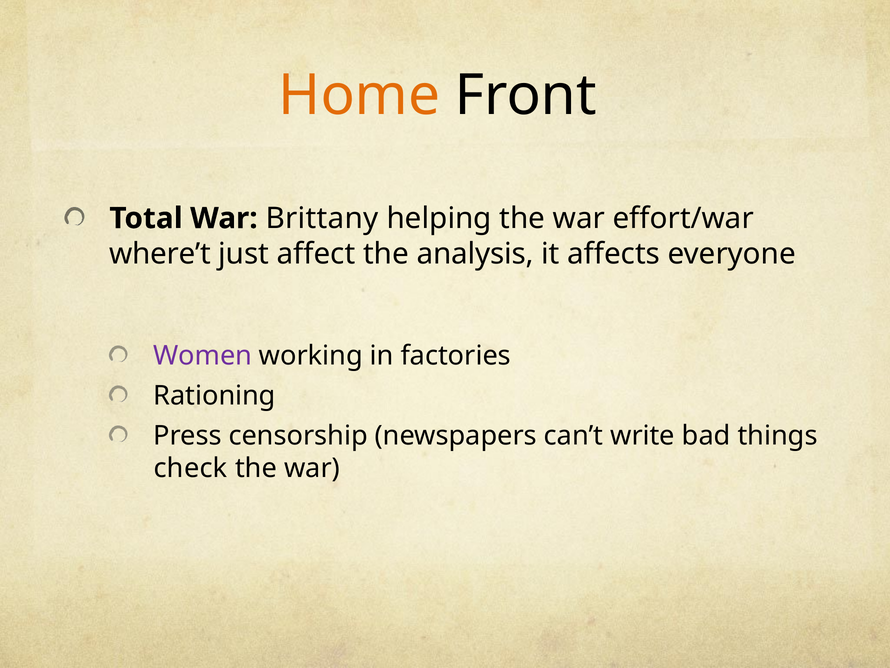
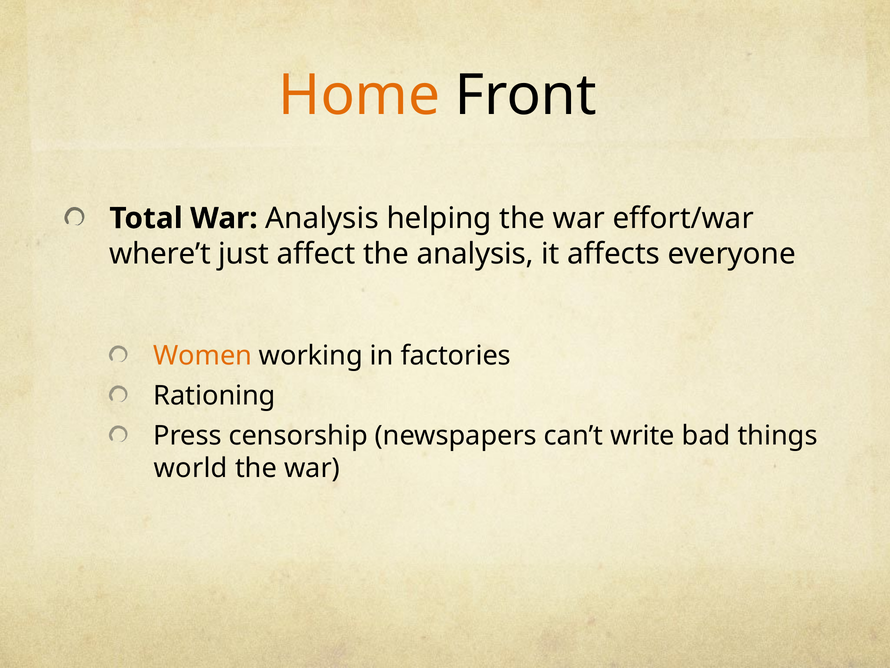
War Brittany: Brittany -> Analysis (322, 218)
Women colour: purple -> orange (203, 355)
check: check -> world (191, 468)
